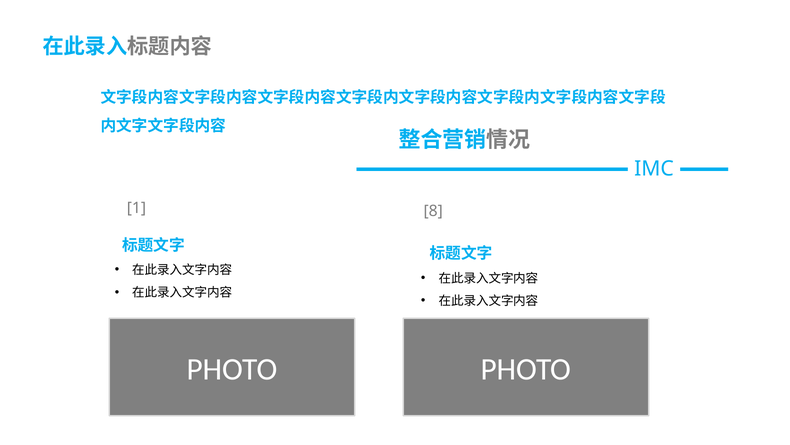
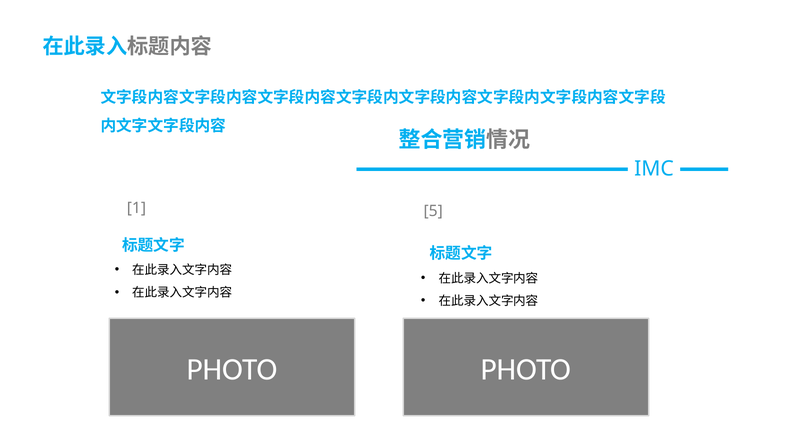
8: 8 -> 5 (433, 211)
